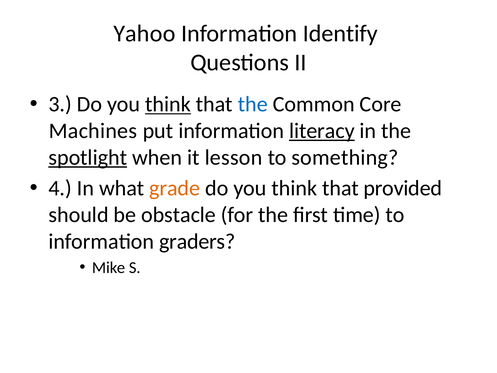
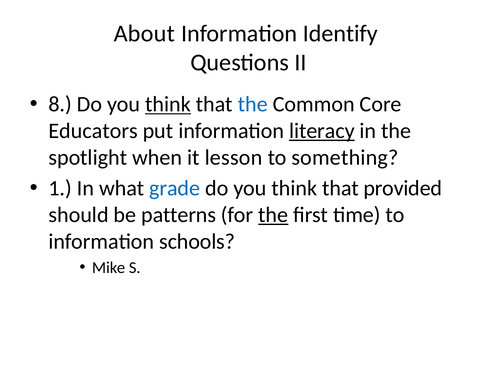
Yahoo: Yahoo -> About (144, 34)
3: 3 -> 8 (60, 104)
Machines: Machines -> Educators (93, 131)
spotlight underline: present -> none (88, 157)
4: 4 -> 1 (60, 188)
grade colour: orange -> blue (175, 188)
obstacle: obstacle -> patterns (179, 215)
the underline: none -> present (273, 215)
graders: graders -> schools (197, 241)
